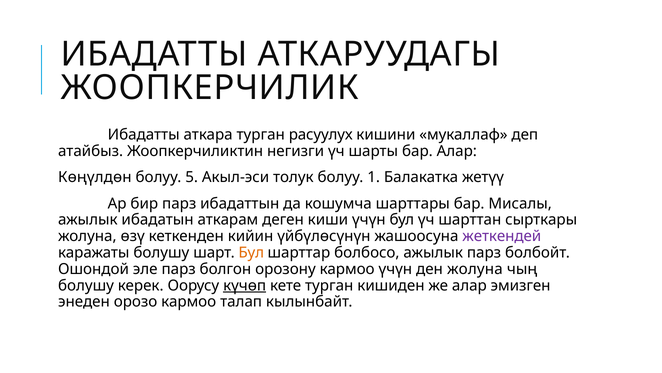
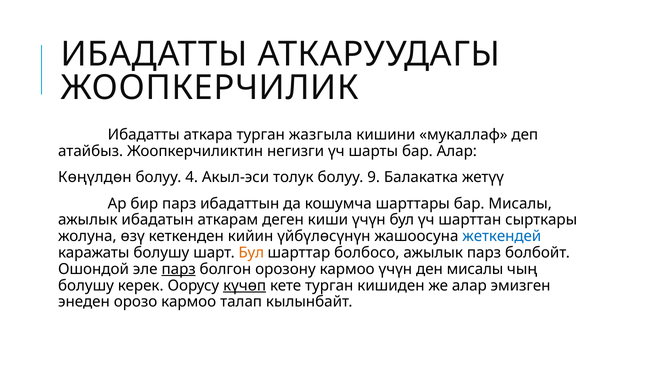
расуулух: расуулух -> жазгыла (321, 135)
5: 5 -> 4 (192, 177)
1: 1 -> 9 (374, 177)
жеткендей colour: purple -> blue (502, 236)
парз underline: none -> present (179, 269)
ден жолуна: жолуна -> мисалы (475, 269)
